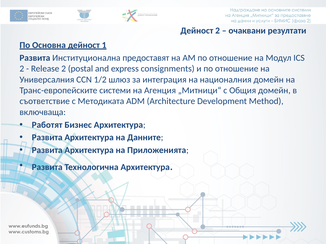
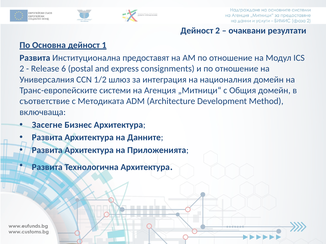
Release 2: 2 -> 6 (64, 69)
Работят: Работят -> Засегне (47, 125)
